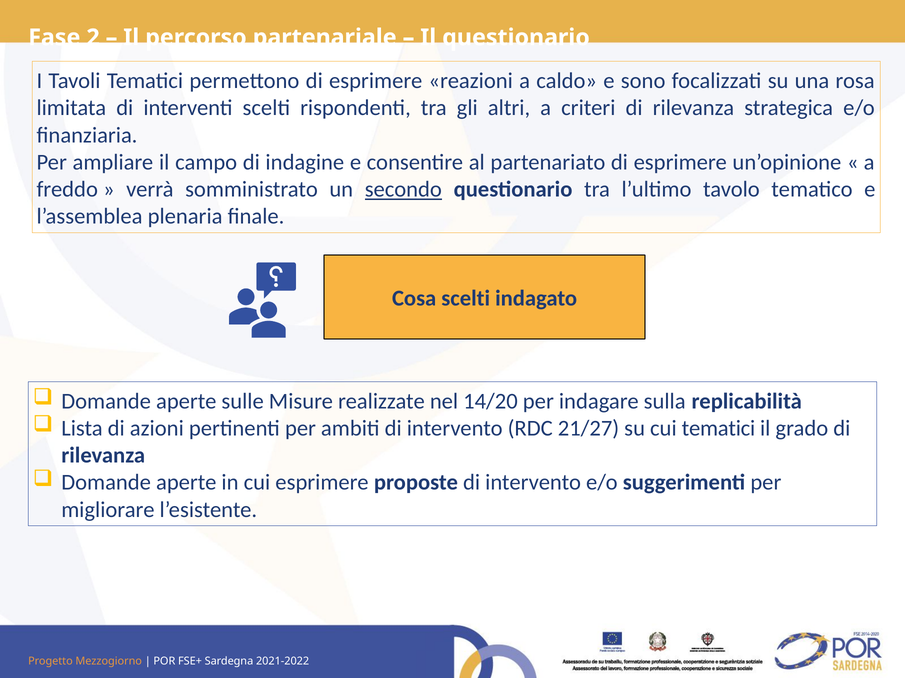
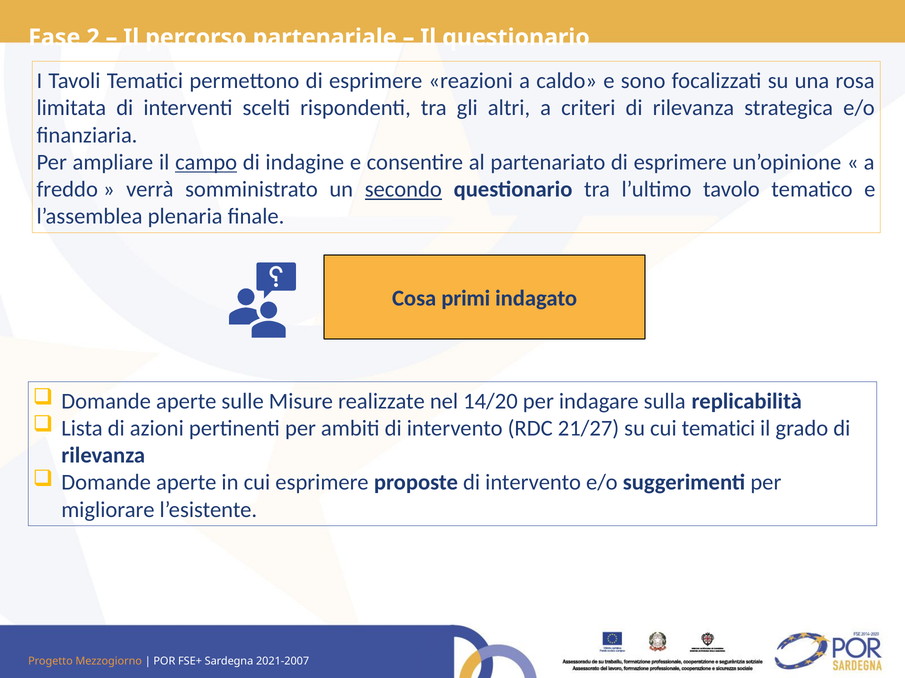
campo underline: none -> present (206, 162)
Cosa scelti: scelti -> primi (466, 299)
2021-2022: 2021-2022 -> 2021-2007 (283, 662)
